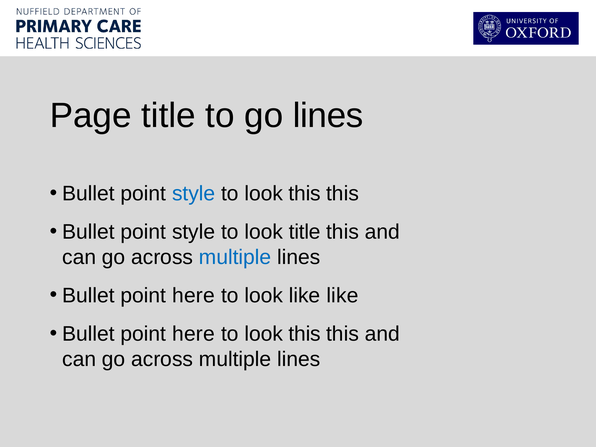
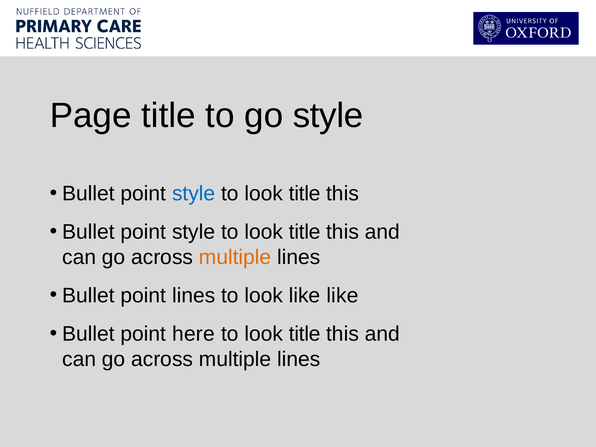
go lines: lines -> style (328, 116)
this: this -> title (305, 194)
multiple colour: blue -> orange (235, 257)
here: here -> lines (194, 296)
this: this -> title (305, 334)
